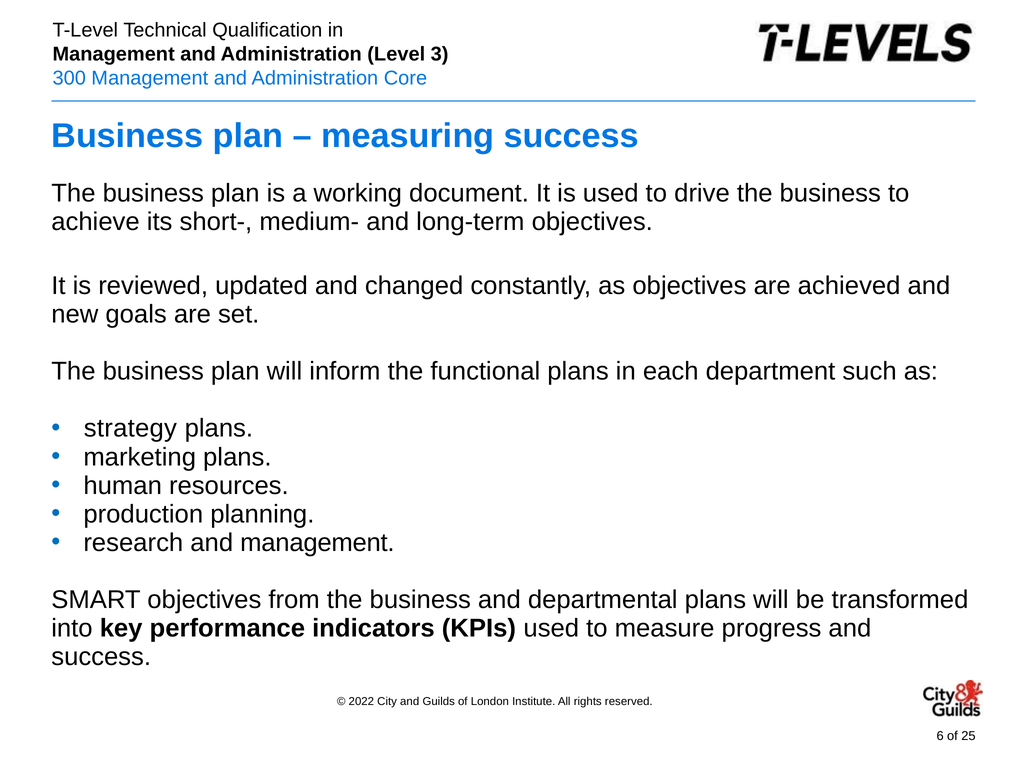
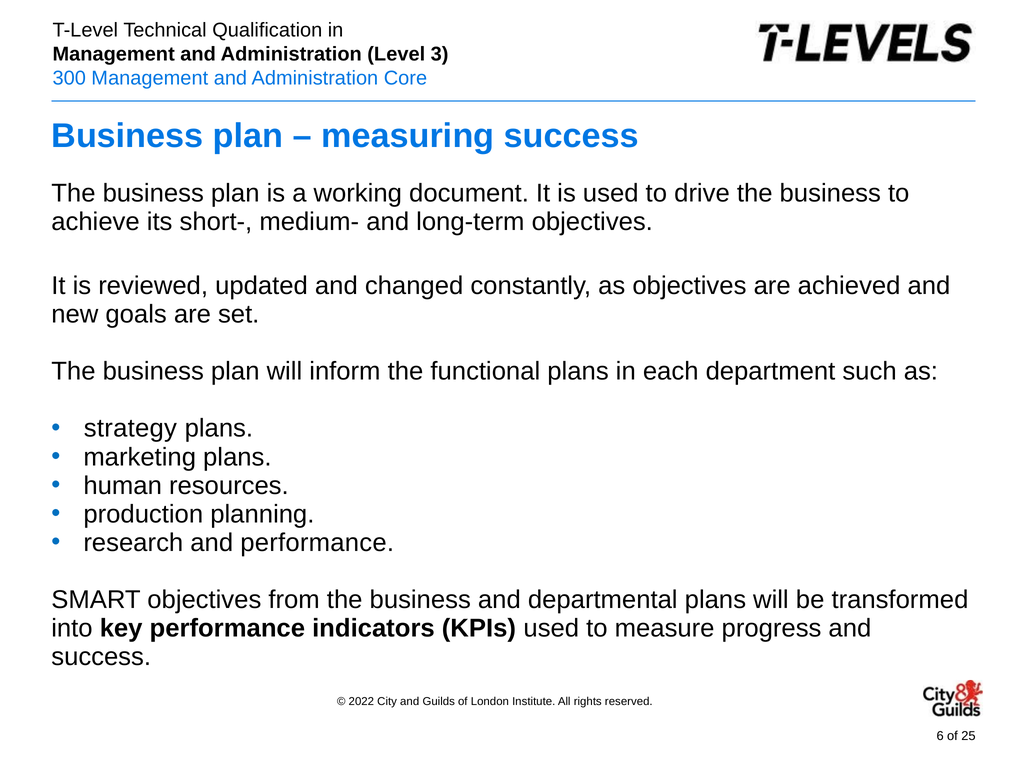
and management: management -> performance (317, 543)
